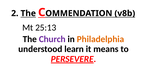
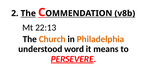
25:13: 25:13 -> 22:13 (46, 27)
Church colour: purple -> orange (52, 39)
learn: learn -> word (74, 49)
